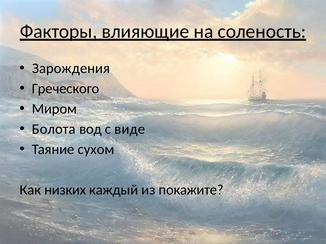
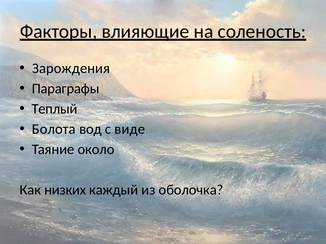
Греческого: Греческого -> Параграфы (66, 89)
Миром: Миром -> Теплый (54, 109)
сухом: сухом -> около (96, 150)
покажите: покажите -> оболочка (191, 190)
